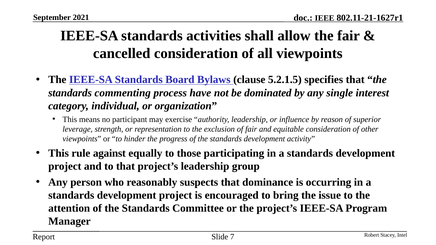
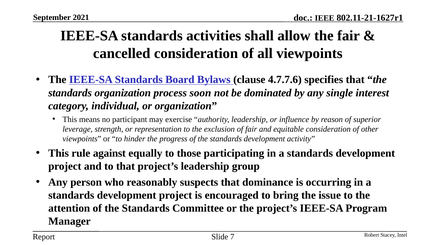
5.2.1.5: 5.2.1.5 -> 4.7.7.6 (285, 80)
standards commenting: commenting -> organization (123, 93)
have: have -> soon (200, 93)
